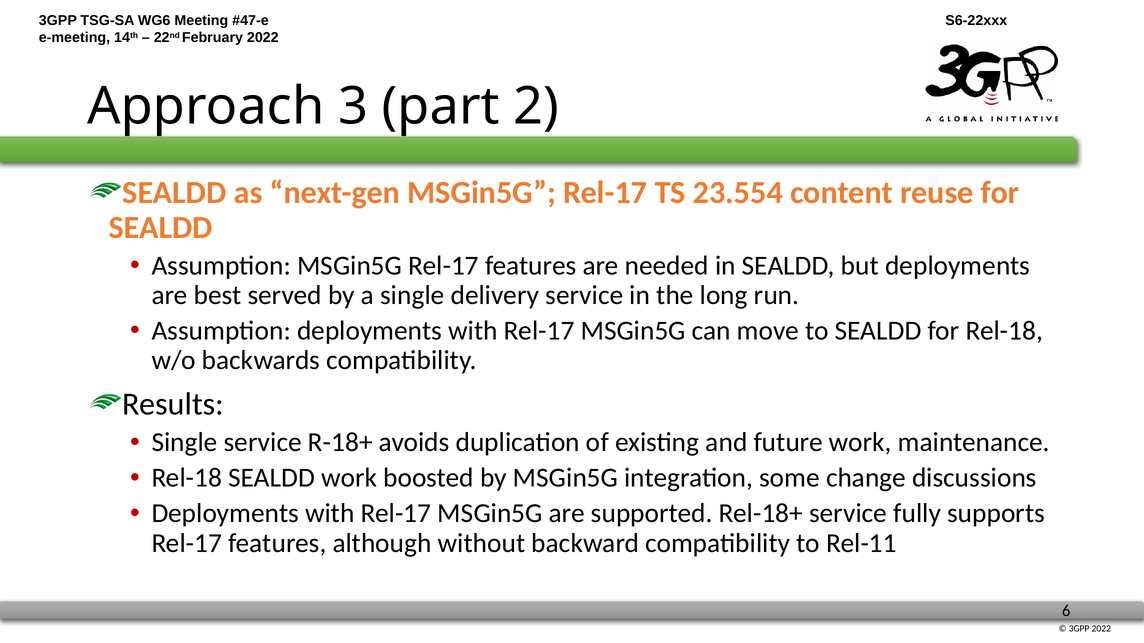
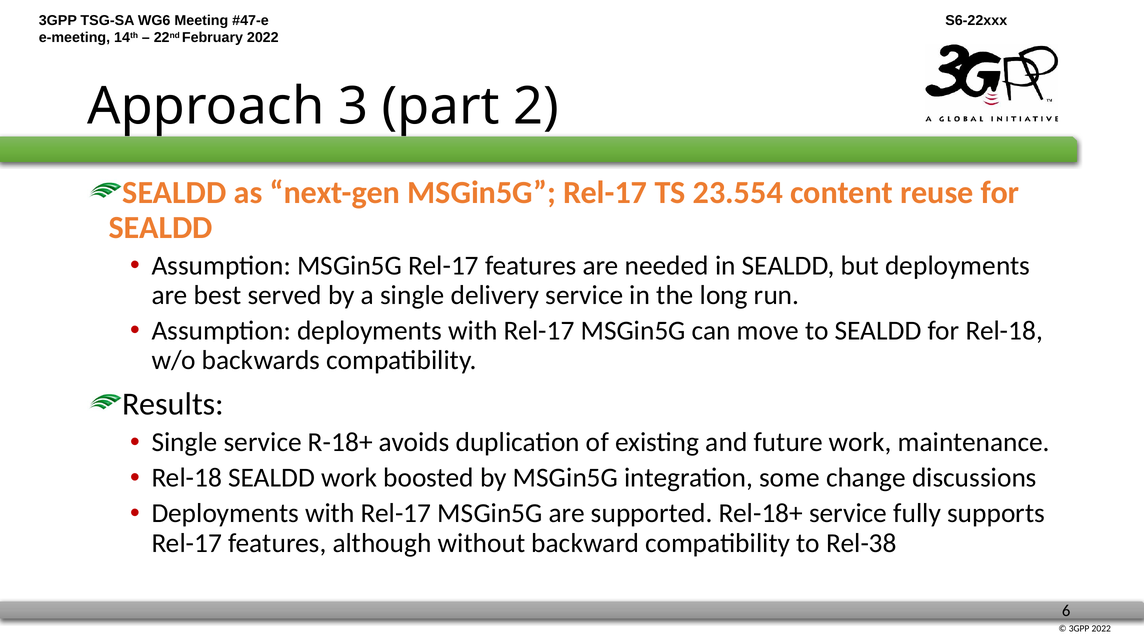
Rel-11: Rel-11 -> Rel-38 (861, 543)
